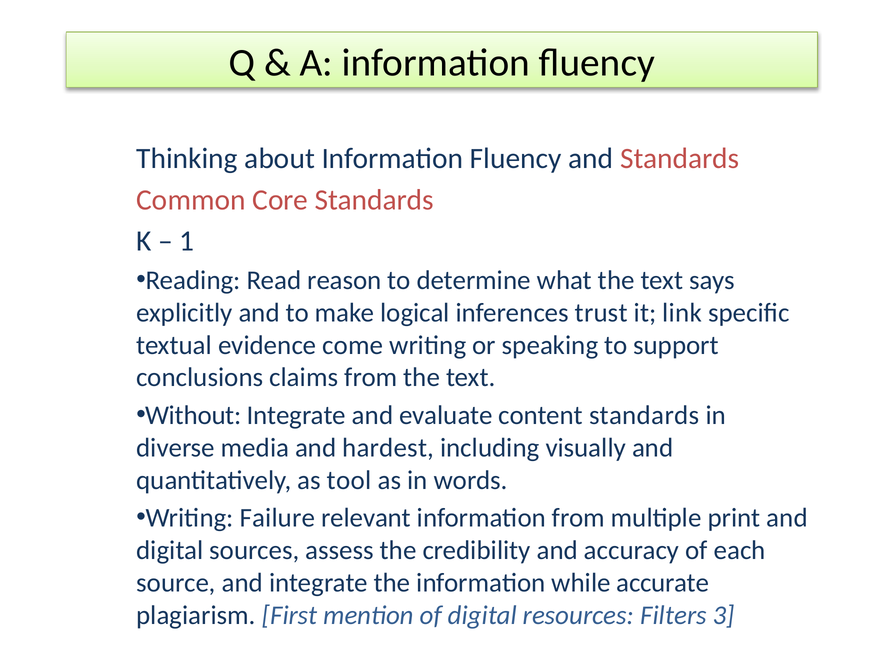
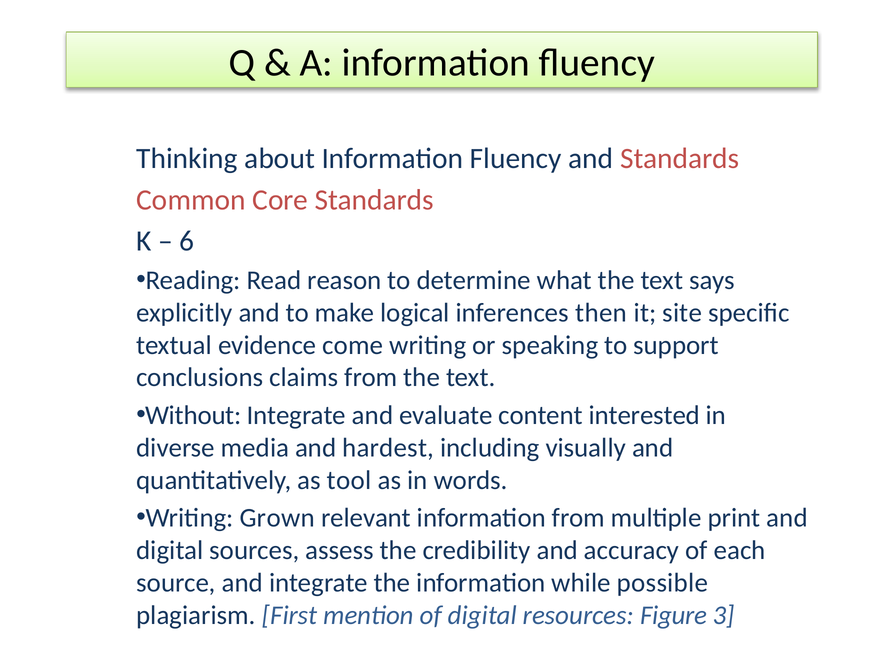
1: 1 -> 6 (187, 241)
trust: trust -> then (601, 313)
link: link -> site (682, 313)
content standards: standards -> interested (644, 415)
Failure: Failure -> Grown (277, 518)
accurate: accurate -> possible (662, 583)
Filters: Filters -> Figure (674, 615)
